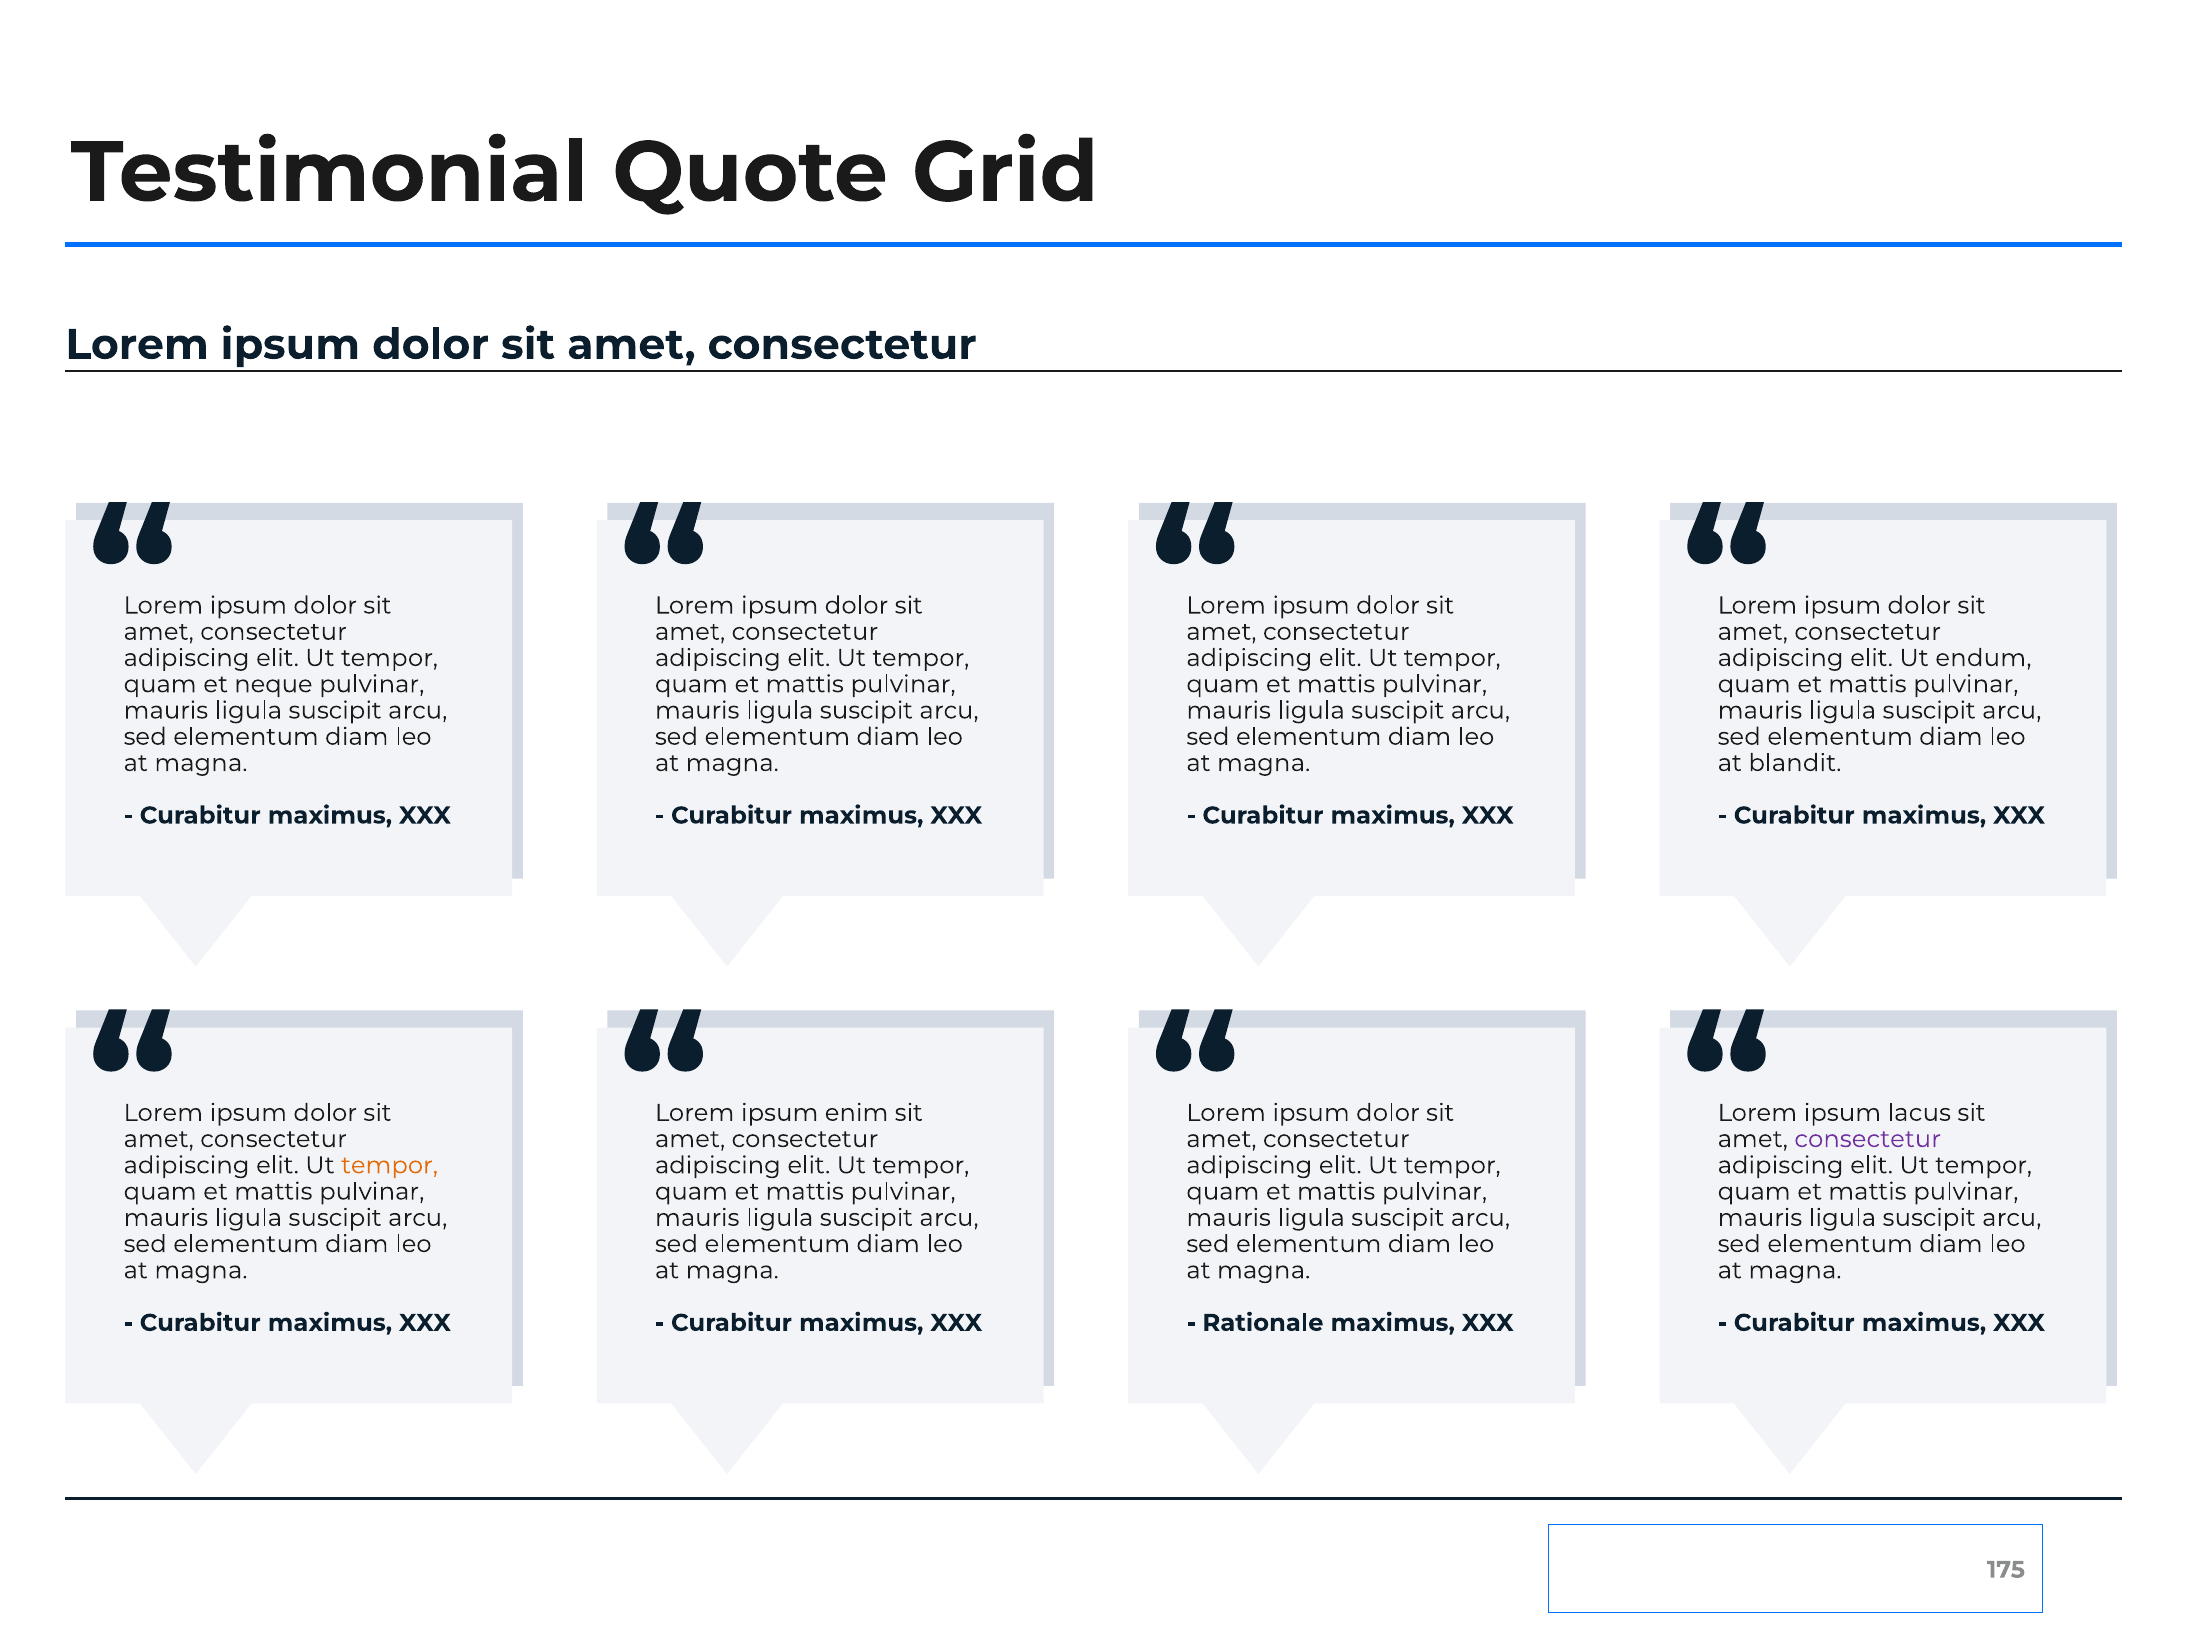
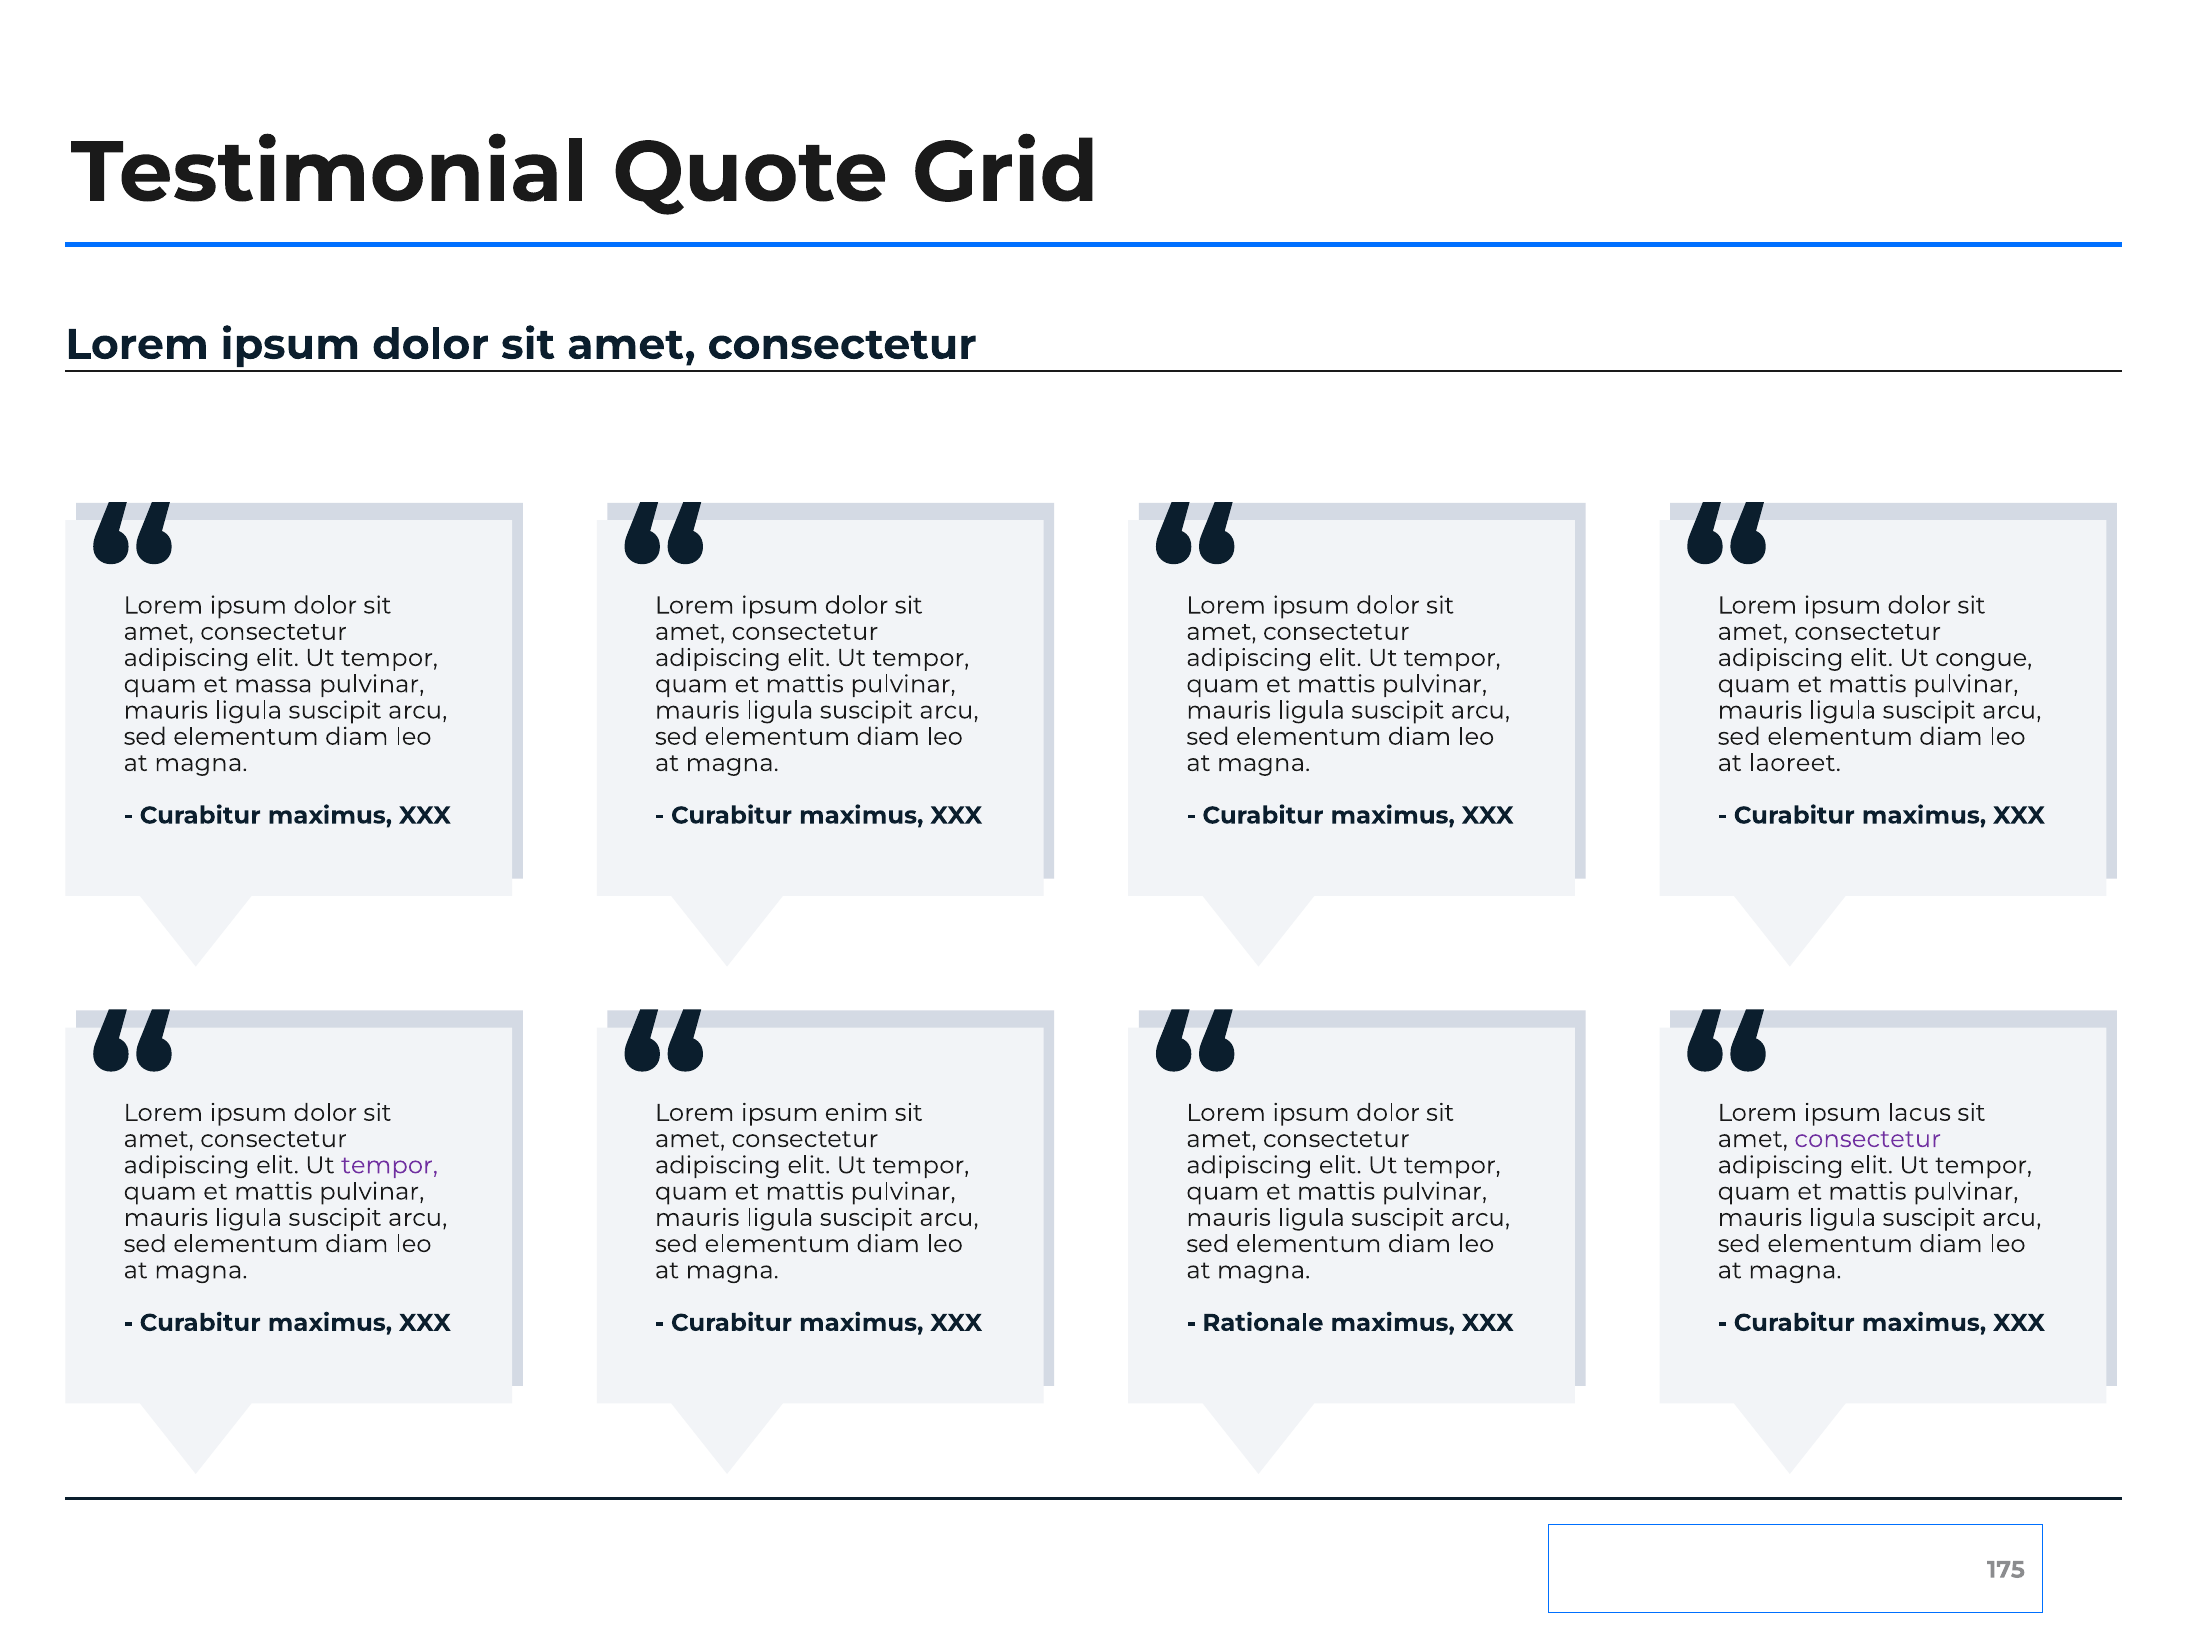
endum: endum -> congue (1984, 658)
neque: neque -> massa (273, 684)
blandit: blandit -> laoreet (1795, 763)
tempor colour: orange -> purple (390, 1165)
